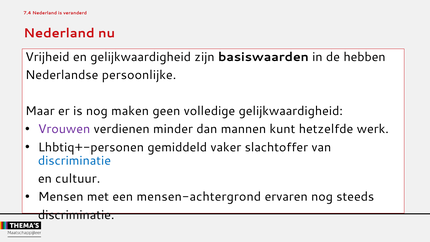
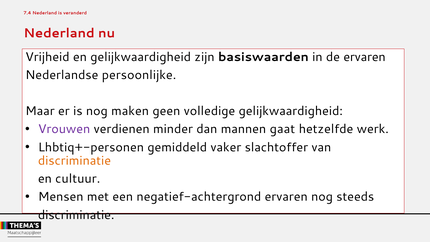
de hebben: hebben -> ervaren (365, 57)
kunt: kunt -> gaat (282, 129)
discriminatie colour: blue -> orange (74, 161)
mensen-achtergrond: mensen-achtergrond -> negatief-achtergrond (199, 197)
